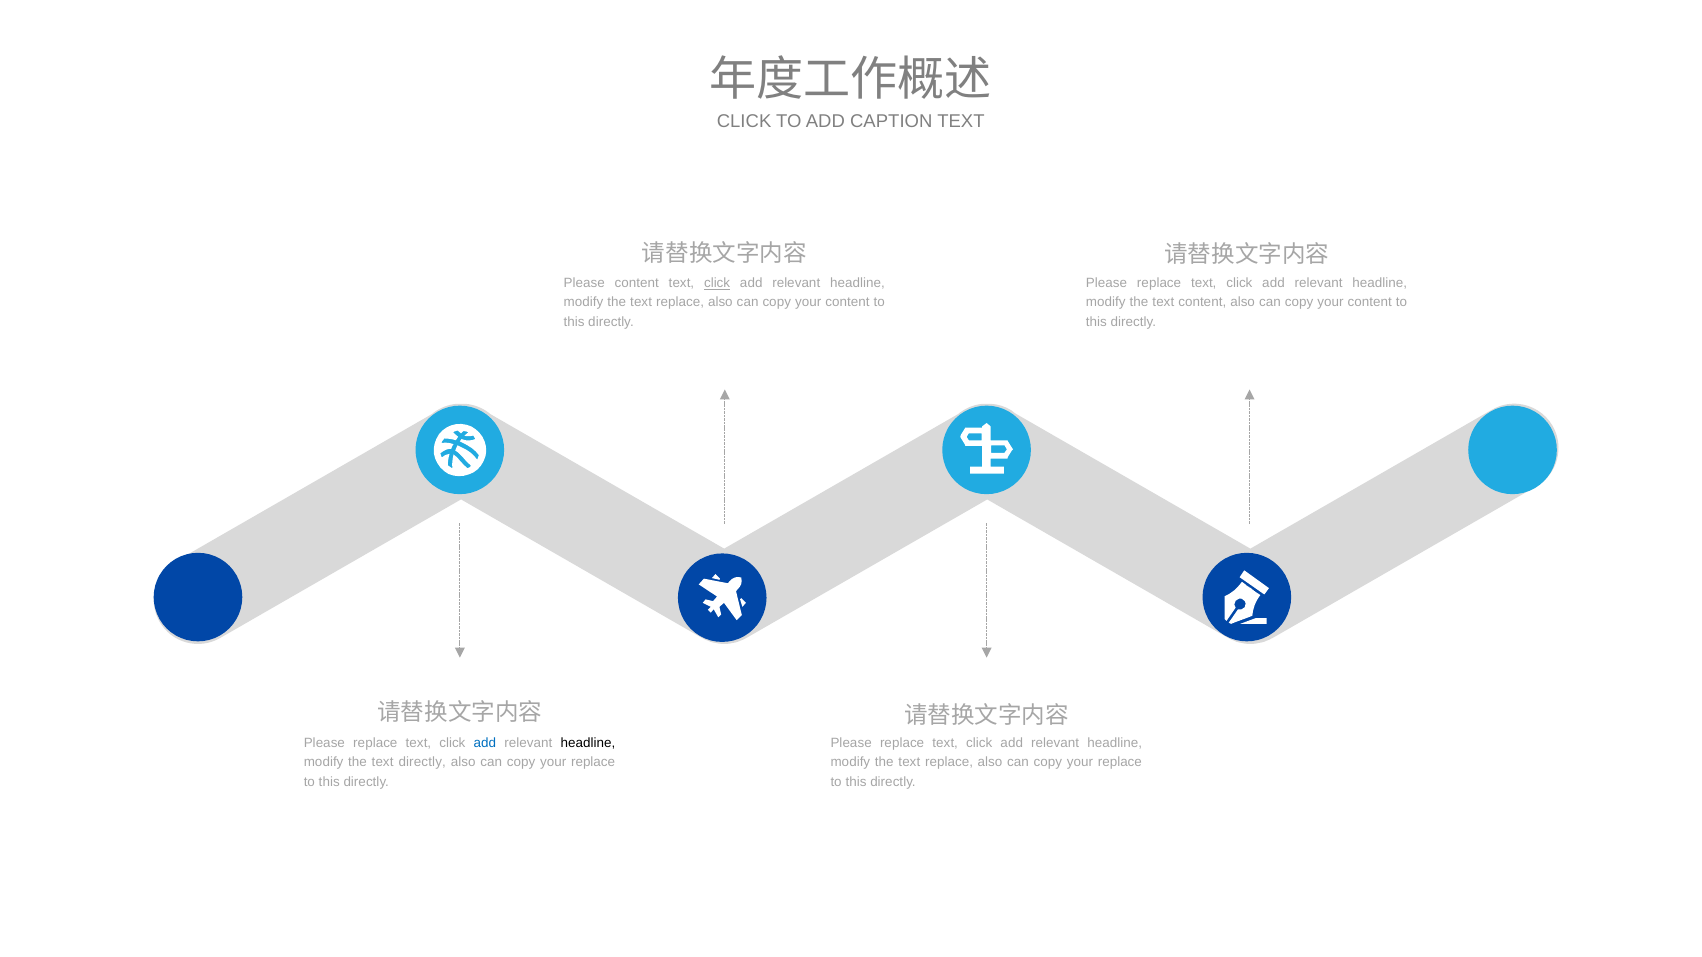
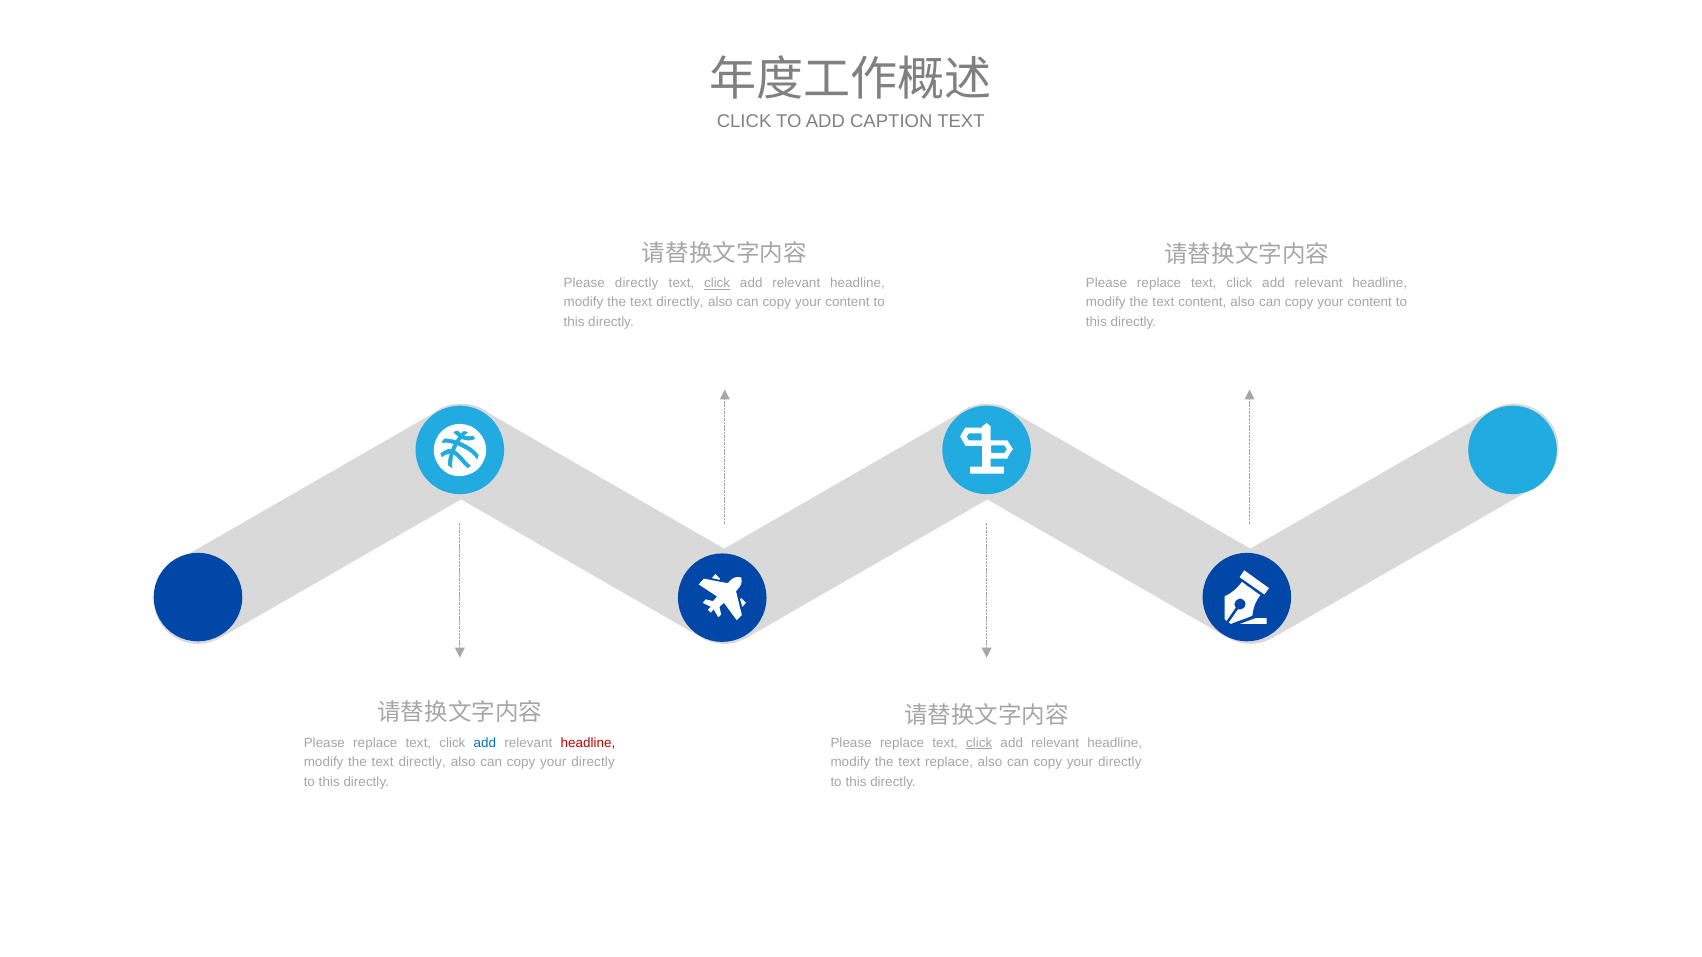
Please content: content -> directly (637, 283)
replace: replace -> directly (680, 303)
headline colour: black -> red (588, 743)
click underline: none -> present (979, 743)
replace: replace -> directly (593, 763)
replace: replace -> directly (1120, 763)
